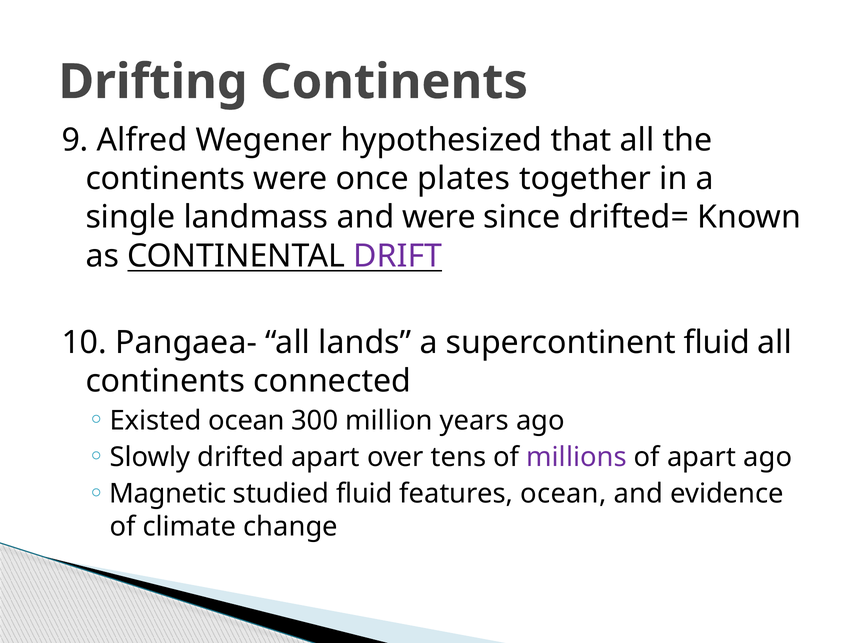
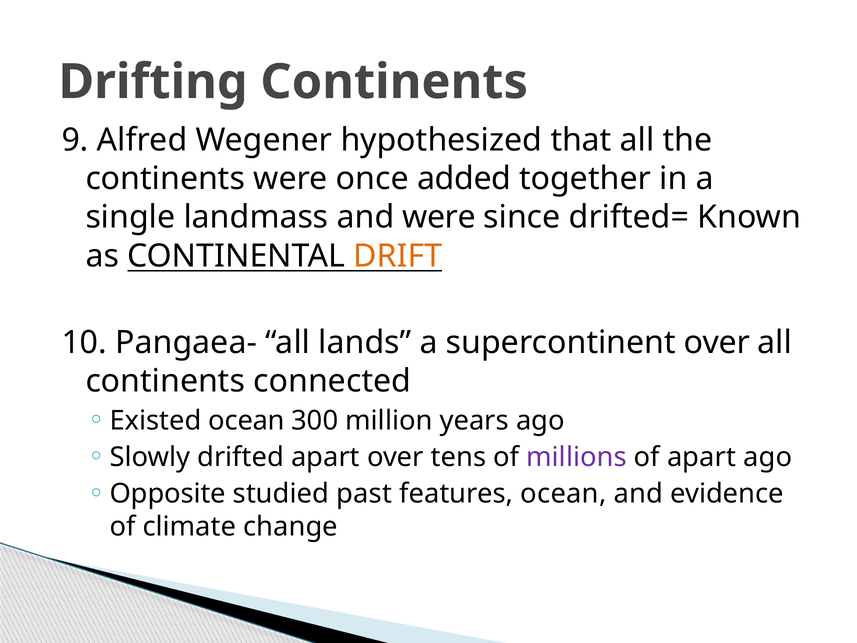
plates: plates -> added (464, 179)
DRIFT colour: purple -> orange (398, 256)
supercontinent fluid: fluid -> over (717, 343)
Magnetic: Magnetic -> Opposite (168, 494)
studied fluid: fluid -> past (364, 494)
